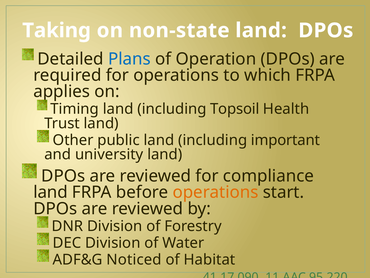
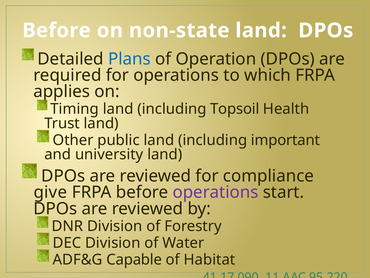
Taking: Taking -> Before (56, 30)
land: land -> give (50, 192)
operations colour: orange -> purple (216, 192)
Noticed: Noticed -> Capable (134, 259)
